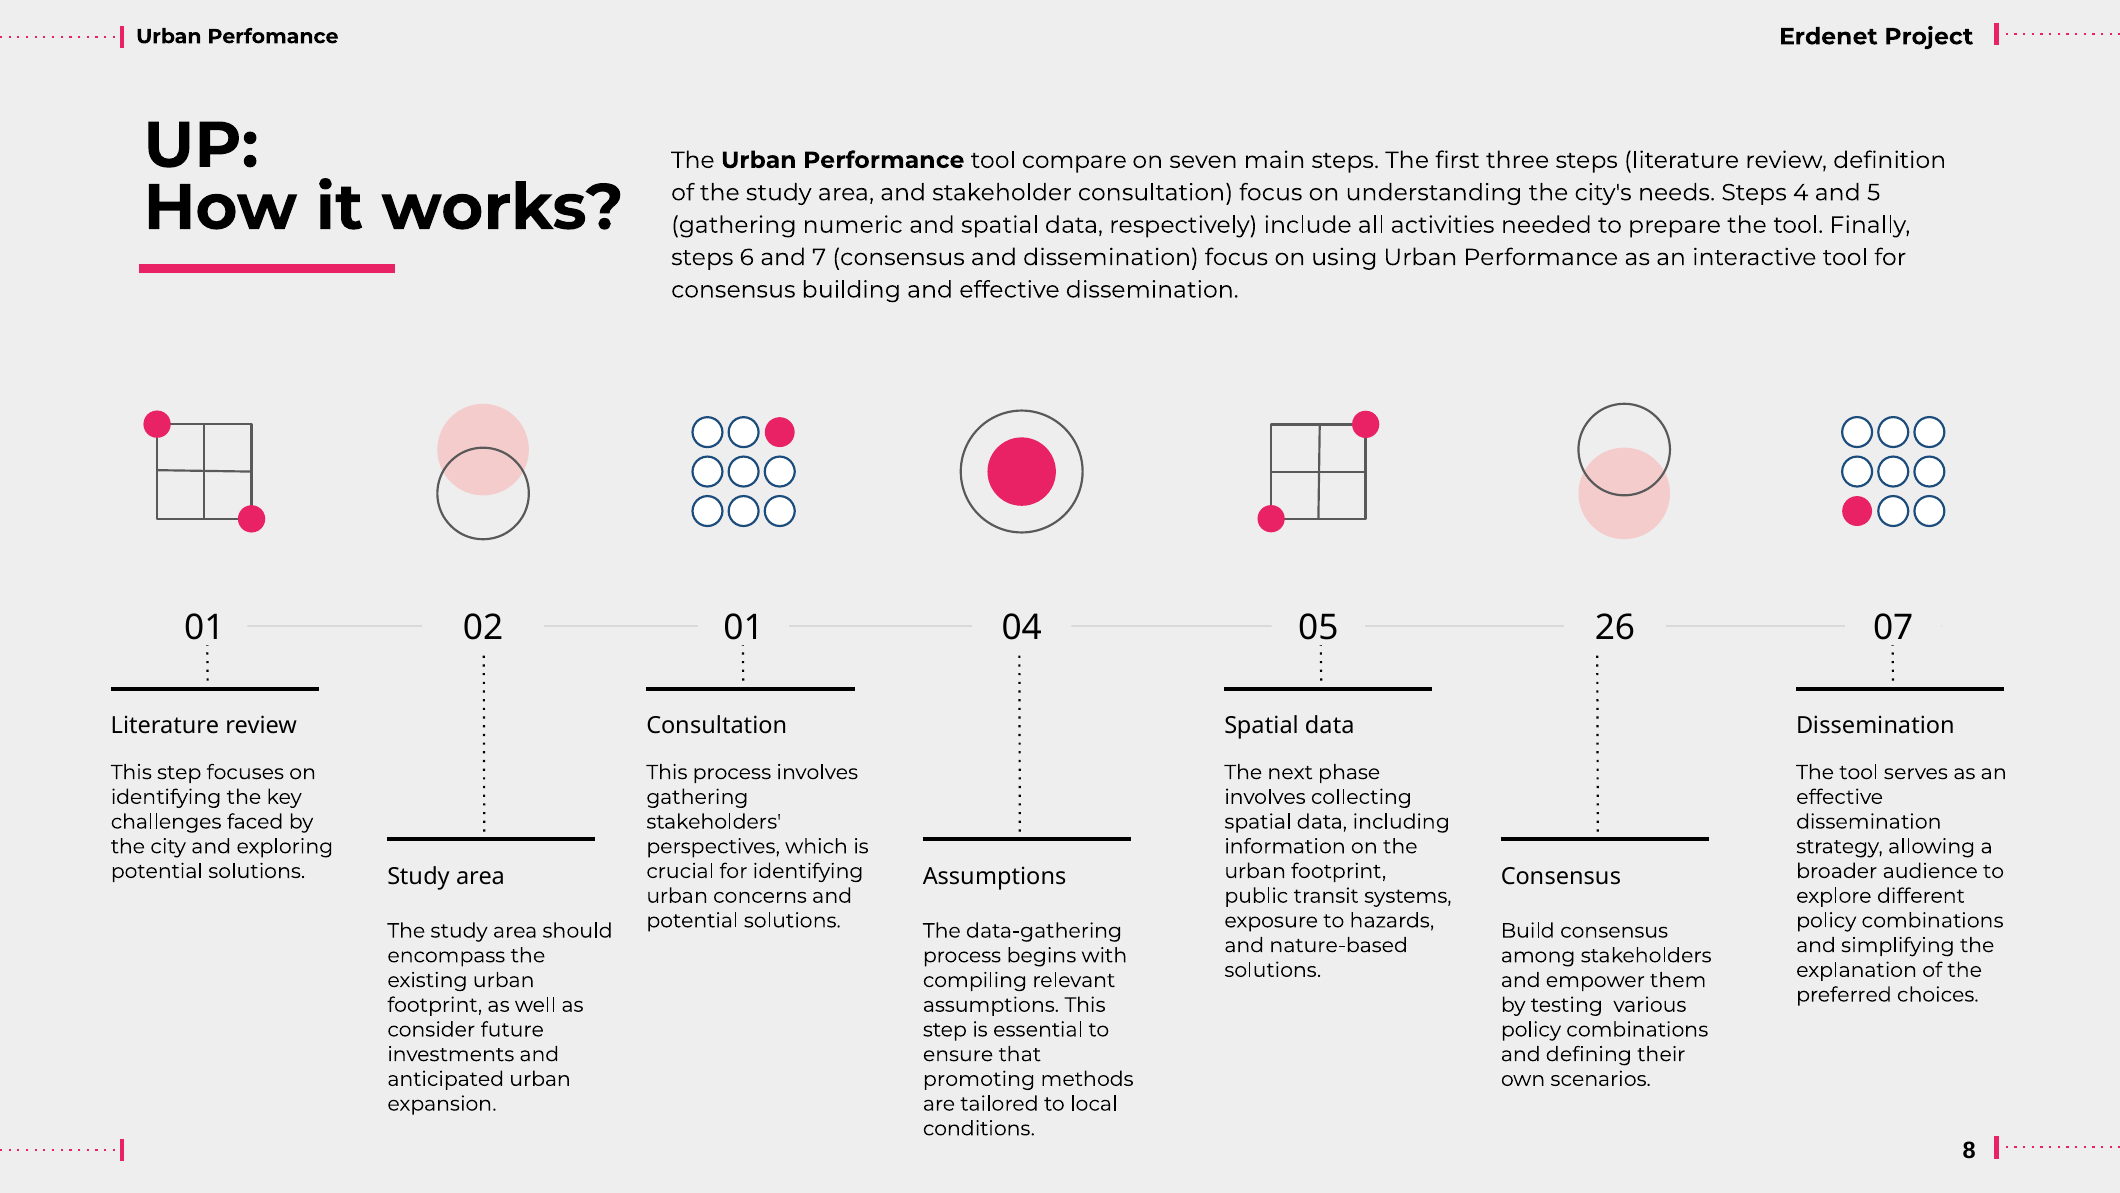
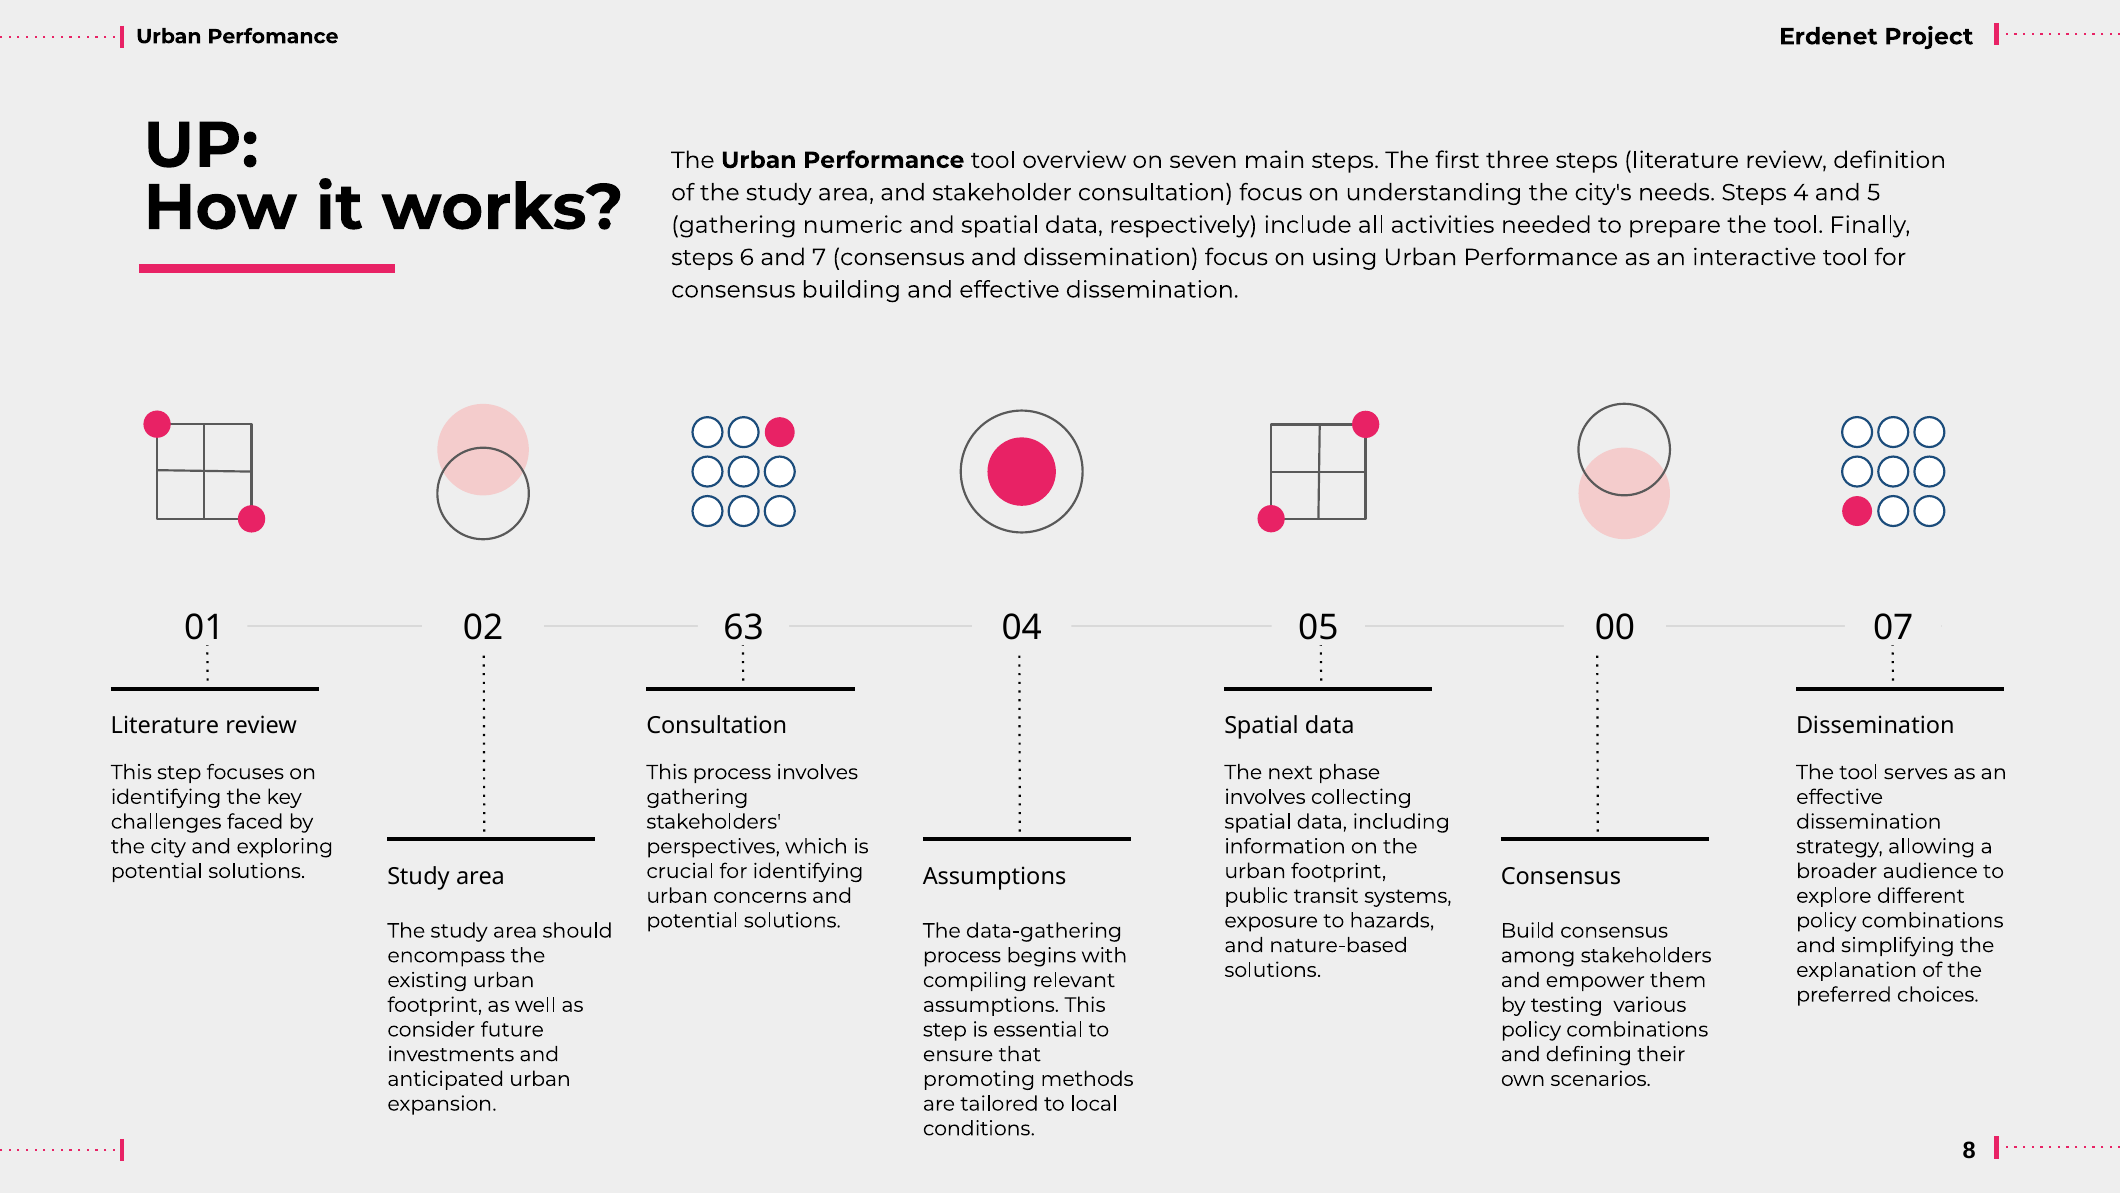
compare: compare -> overview (1074, 160)
02 01: 01 -> 63 (744, 628)
26: 26 -> 00 (1615, 628)
